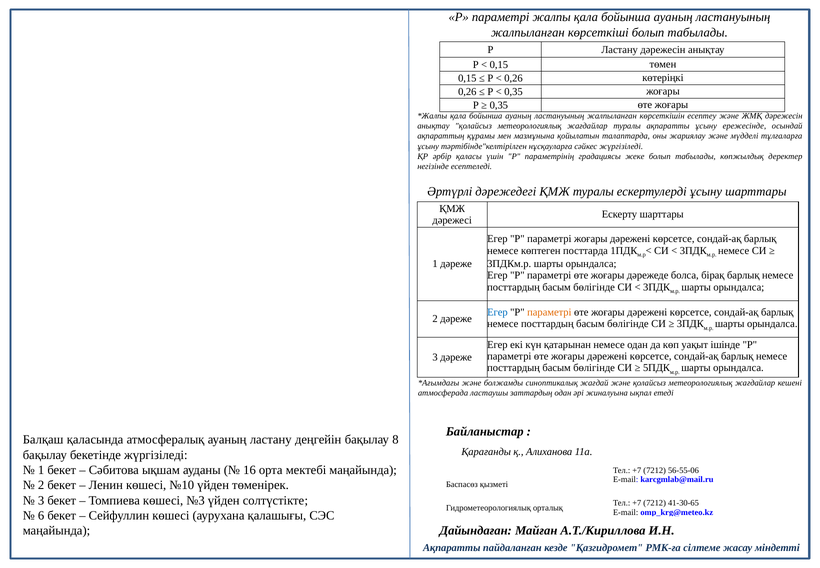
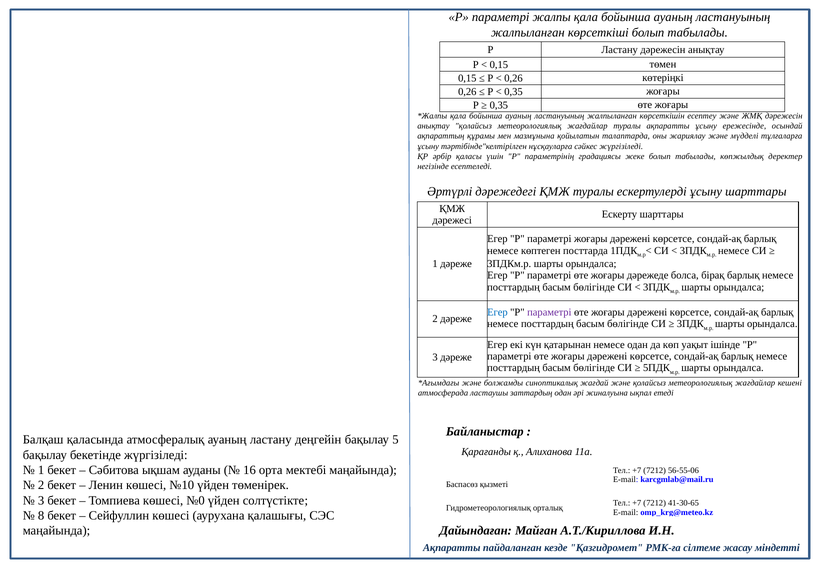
параметрі colour: orange -> purple (549, 312)
8: 8 -> 5 (395, 440)
№3: №3 -> №0 (196, 500)
6: 6 -> 8 (41, 515)
